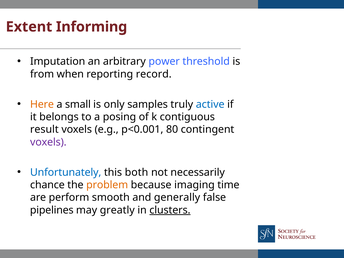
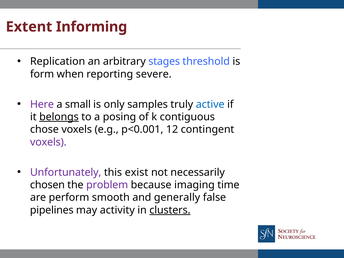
Imputation: Imputation -> Replication (58, 62)
power: power -> stages (164, 62)
from: from -> form (42, 74)
record: record -> severe (154, 74)
Here colour: orange -> purple (42, 104)
belongs underline: none -> present (59, 117)
result: result -> chose (44, 130)
80: 80 -> 12 (172, 130)
Unfortunately colour: blue -> purple (66, 172)
both: both -> exist (137, 172)
chance: chance -> chosen (47, 185)
problem colour: orange -> purple (107, 185)
greatly: greatly -> activity (117, 210)
